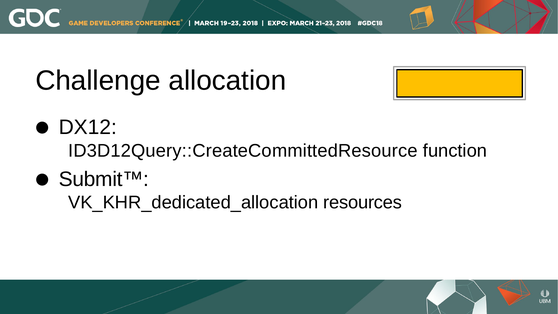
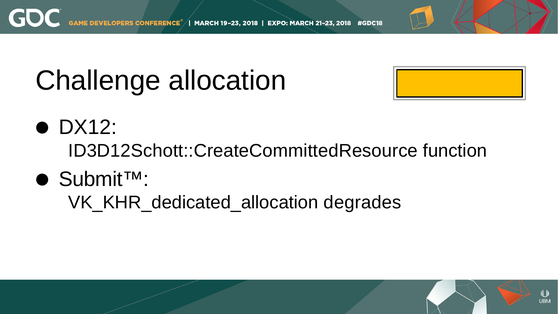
ID3D12Query::CreateCommittedResource: ID3D12Query::CreateCommittedResource -> ID3D12Schott::CreateCommittedResource (243, 151)
resources: resources -> degrades (362, 202)
